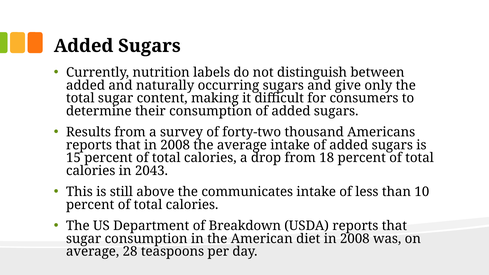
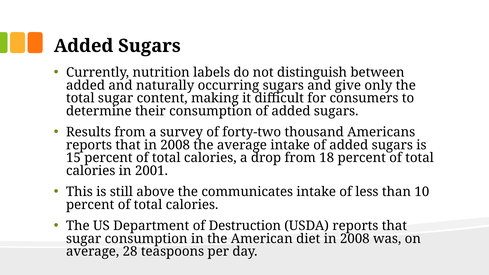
2043: 2043 -> 2001 (151, 171)
Breakdown: Breakdown -> Destruction (245, 226)
